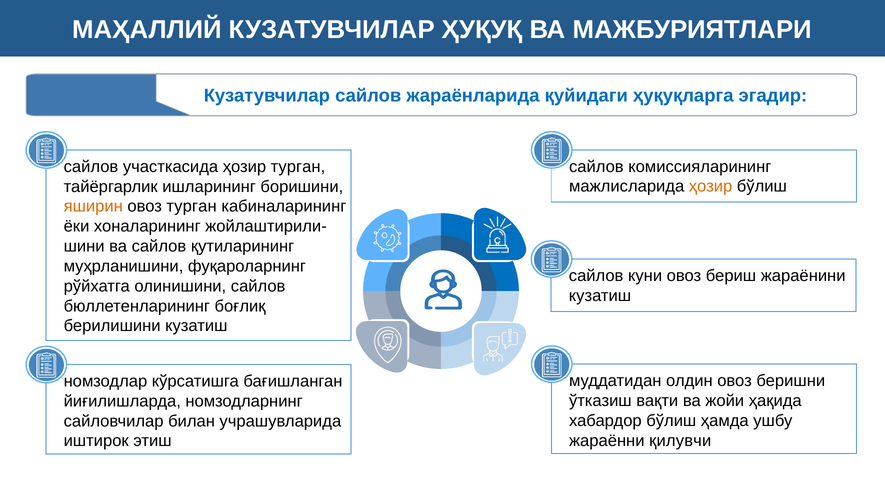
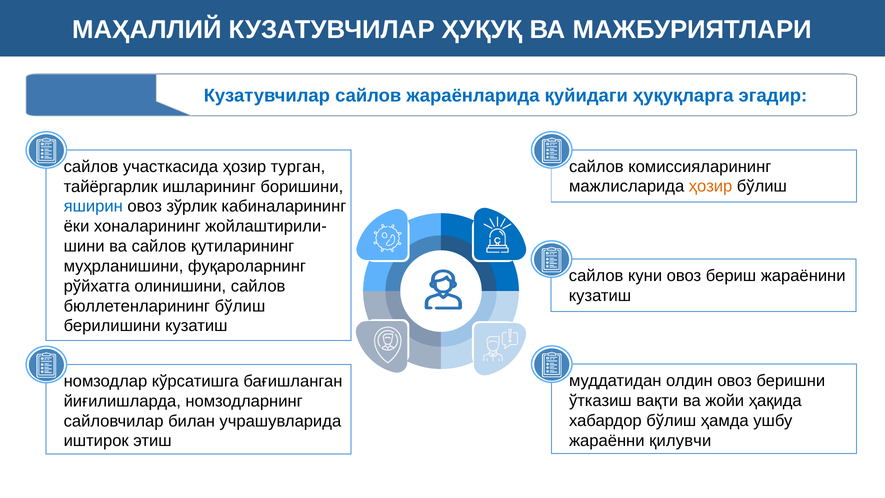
яширин colour: orange -> blue (93, 206)
овоз турган: турган -> зўрлик (192, 206)
бюллетенларининг боғлиқ: боғлиқ -> бўлиш (240, 306)
